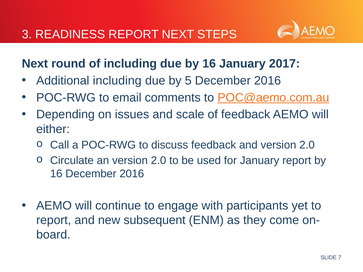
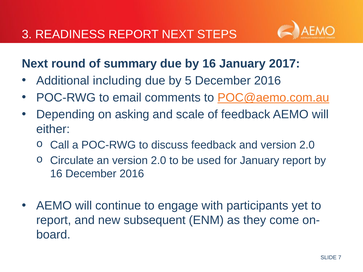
of including: including -> summary (130, 64)
issues: issues -> asking (132, 115)
